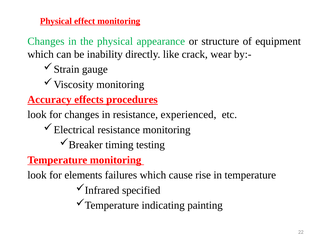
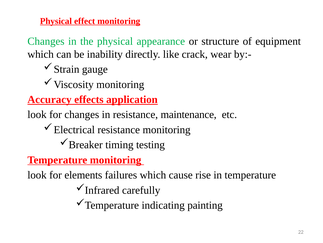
procedures: procedures -> application (132, 99)
experienced: experienced -> maintenance (189, 114)
specified: specified -> carefully (141, 190)
